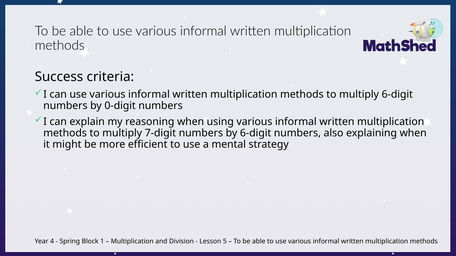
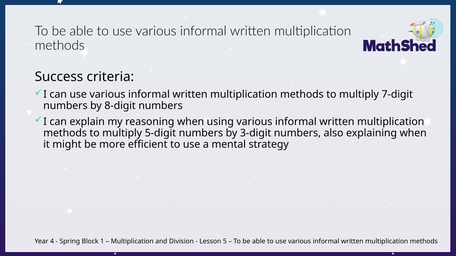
multiply 6-digit: 6-digit -> 7-digit (397, 95)
0-digit: 0-digit -> 8-digit (120, 106)
7-digit: 7-digit -> 5-digit (160, 133)
by 6-digit: 6-digit -> 3-digit (256, 133)
